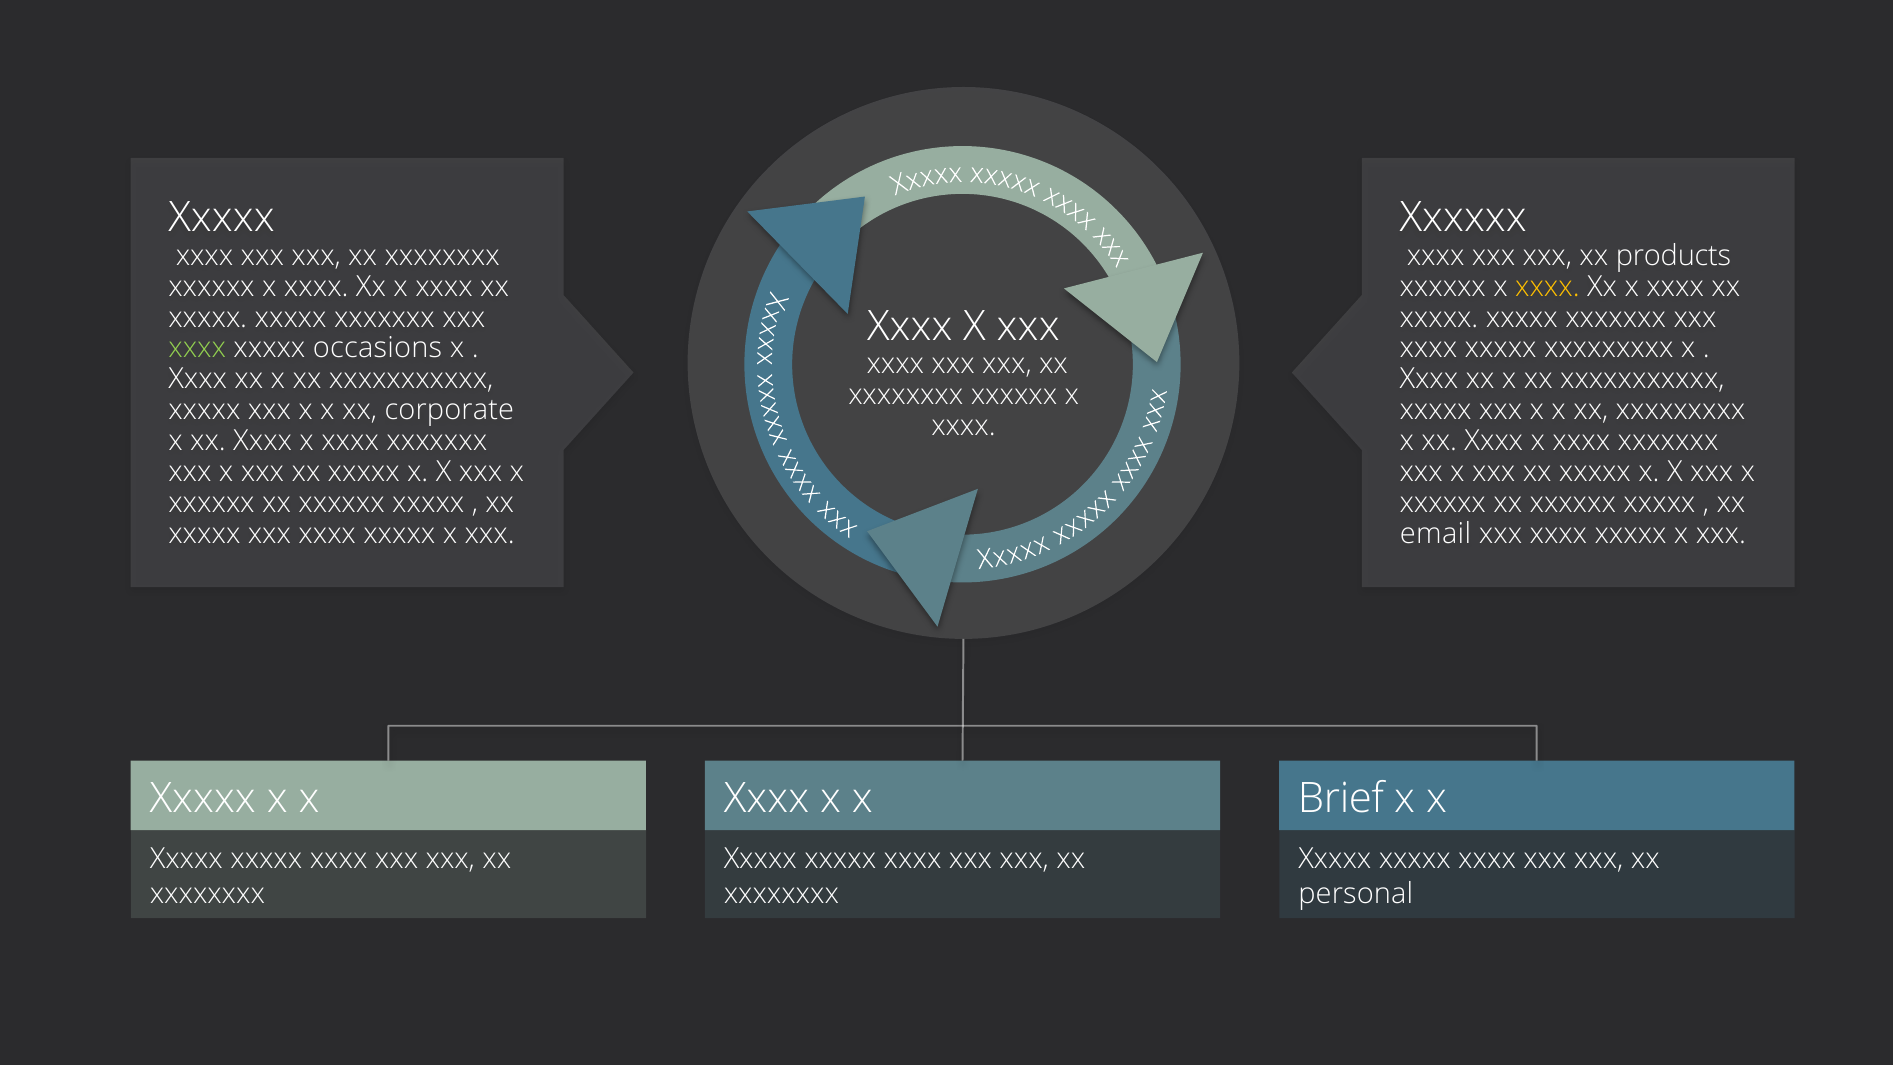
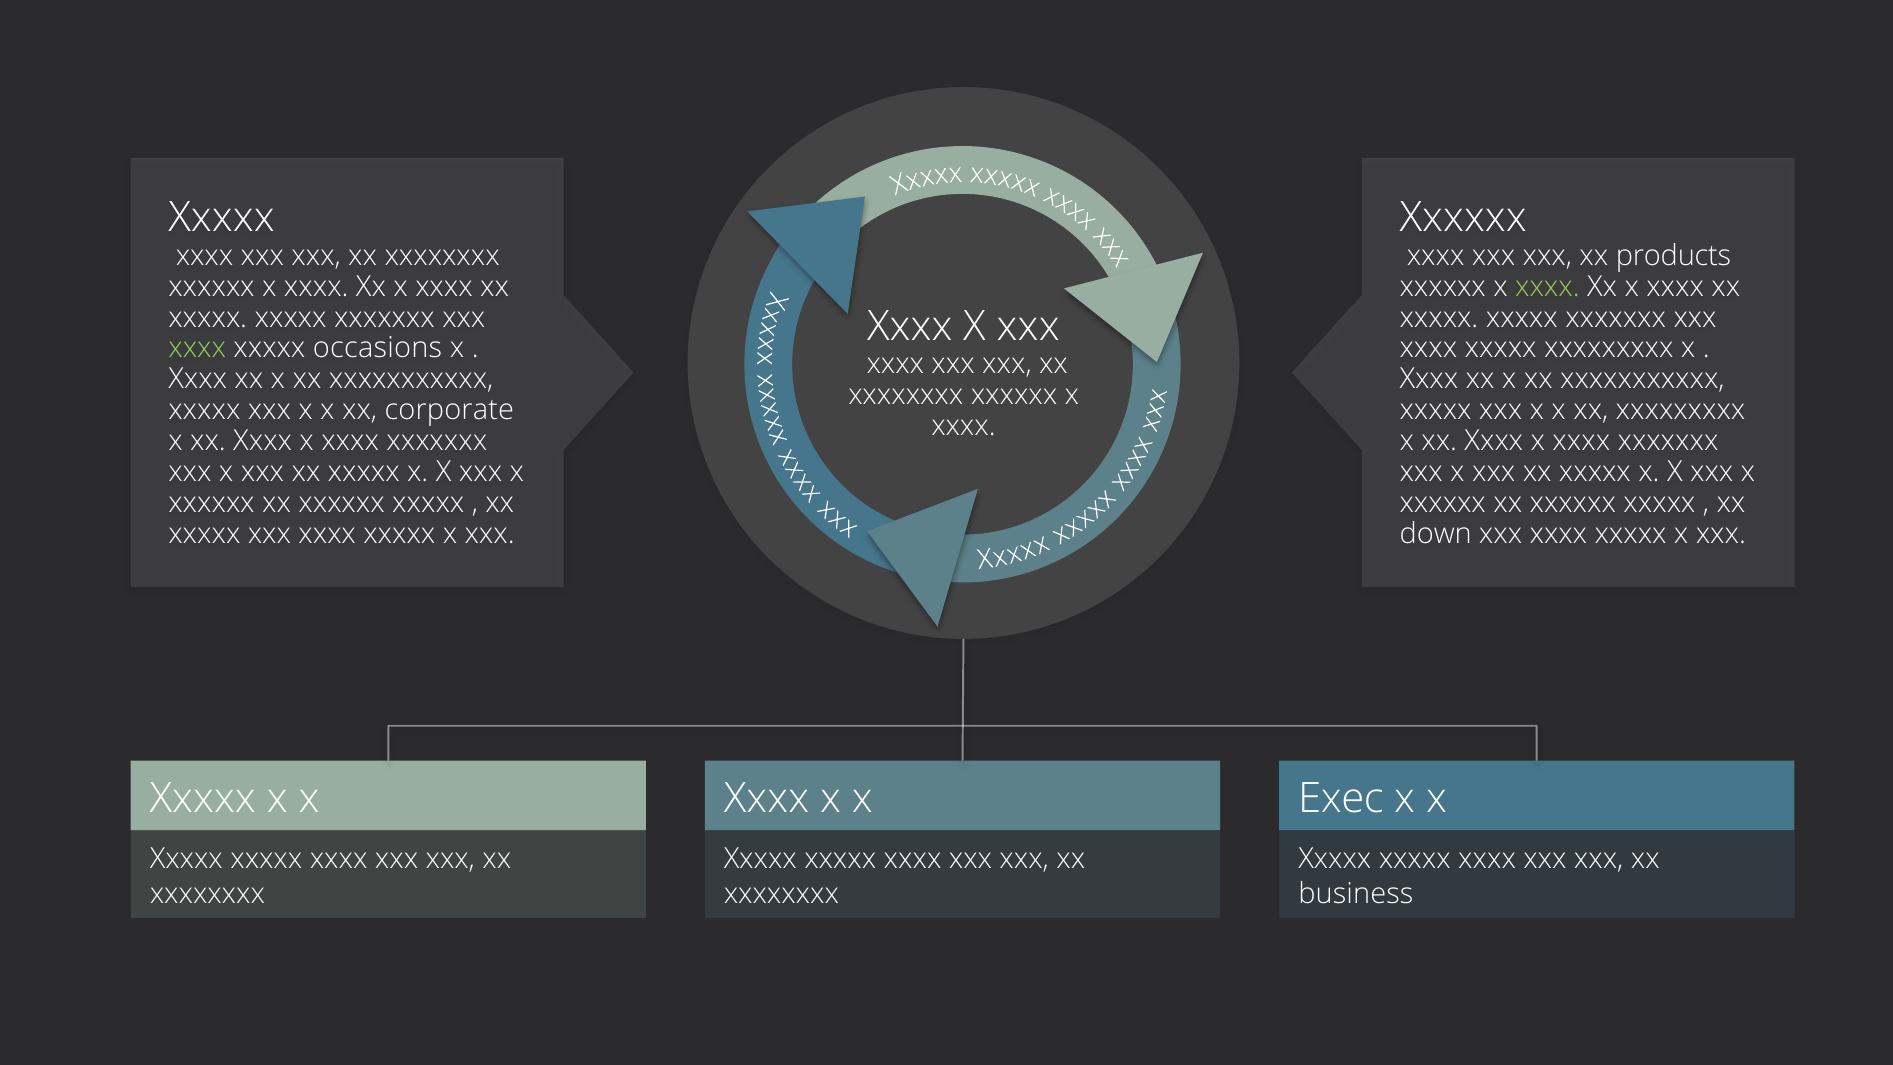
xxxx colour: yellow -> light green (1547, 287)
email: email -> down (1436, 533)
Brief: Brief -> Exec (1341, 798)
personal: personal -> business (1356, 893)
